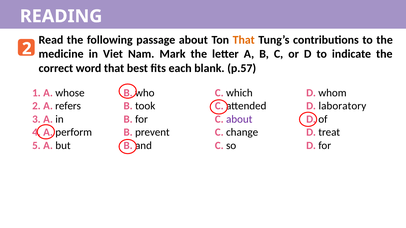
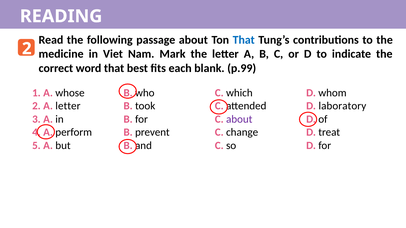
That colour: orange -> blue (244, 40)
p.57: p.57 -> p.99 (242, 68)
A refers: refers -> letter (68, 106)
